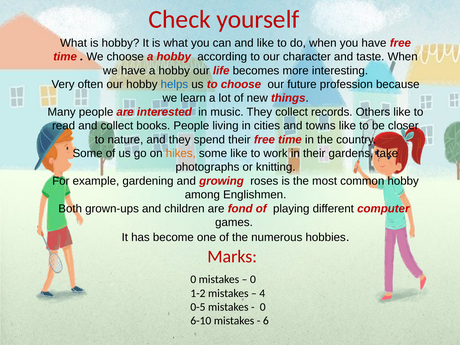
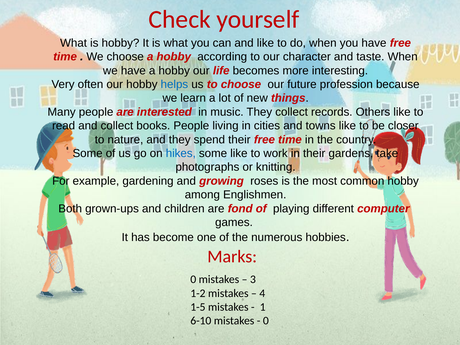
hikes colour: orange -> blue (181, 153)
0: 0 -> 3 (253, 279)
0-5: 0-5 -> 1-5 (198, 307)
0: 0 -> 1 (263, 307)
6: 6 -> 0 (266, 321)
